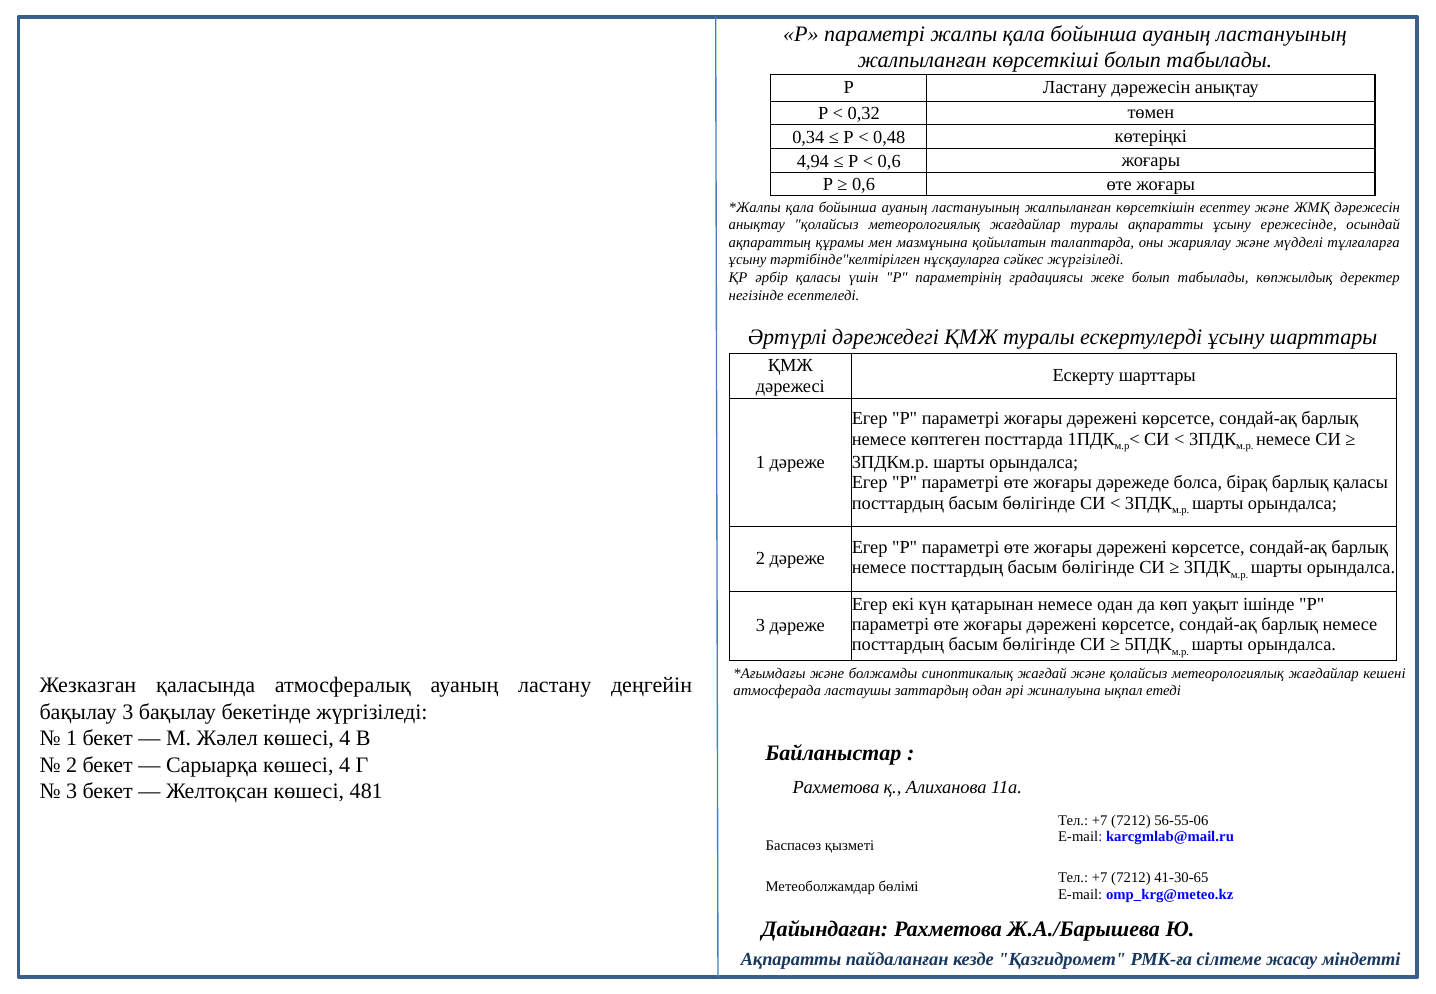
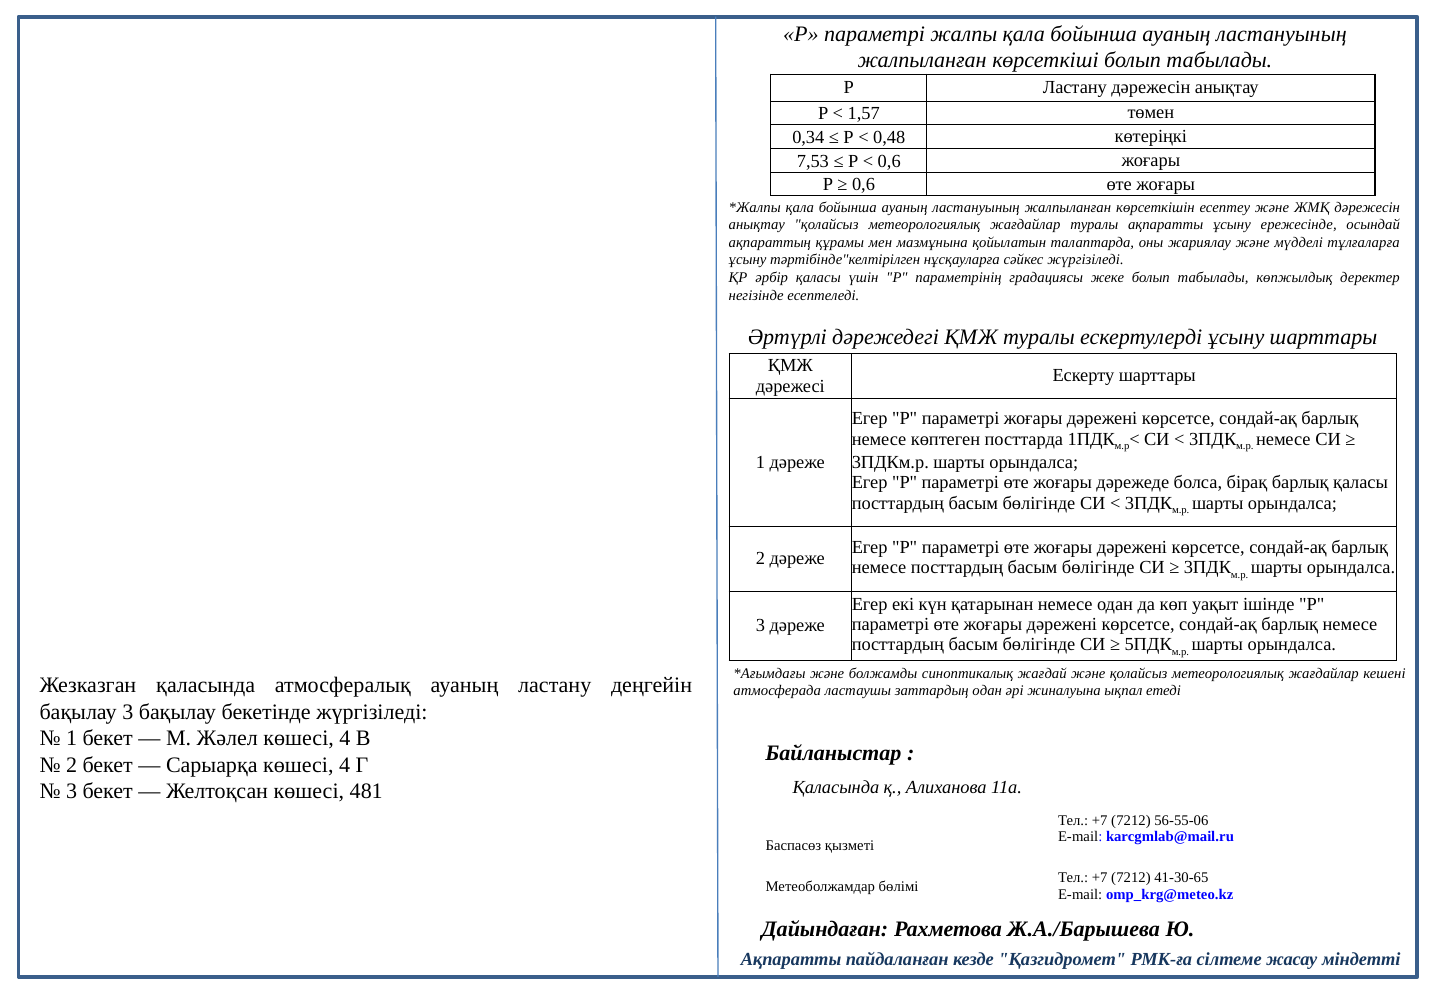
0,32: 0,32 -> 1,57 (864, 114)
4,94: 4,94 -> 7,53 (813, 161)
Рахметова: Рахметова -> Қаласында (836, 788)
